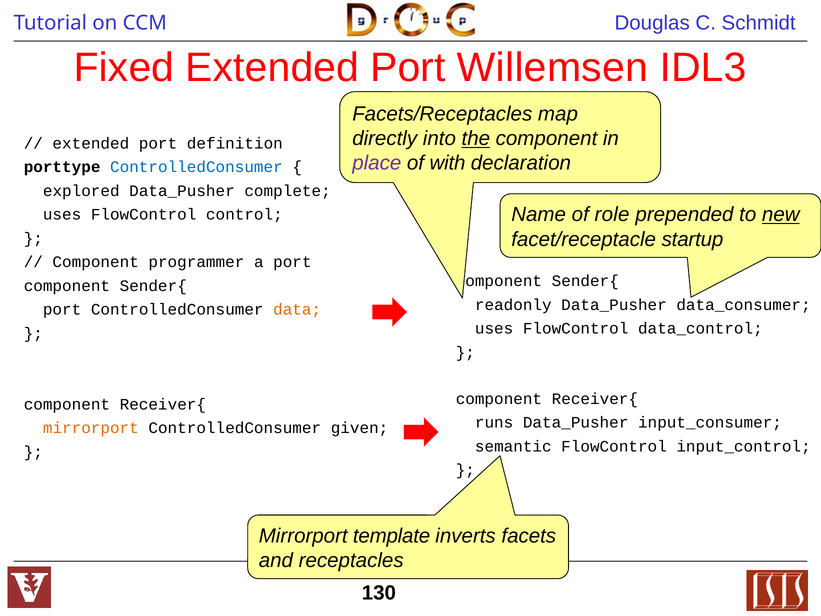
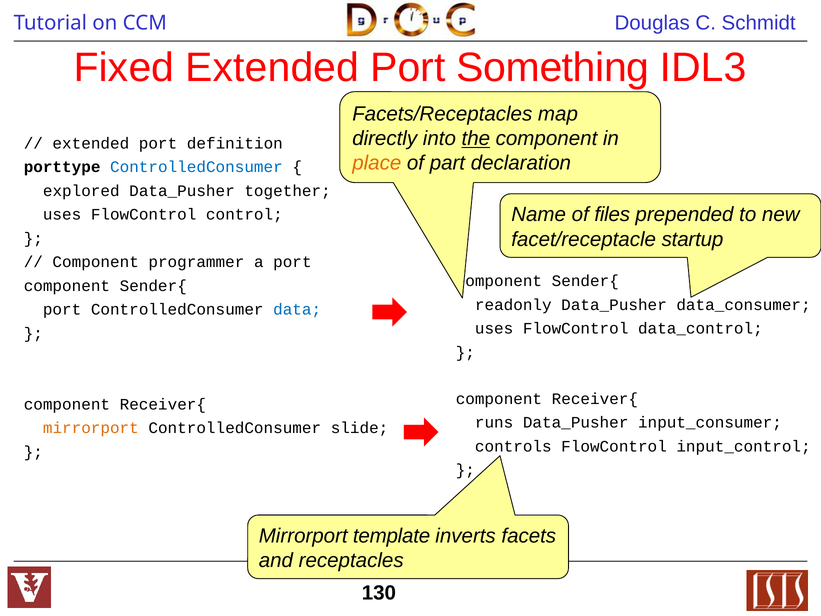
Willemsen: Willemsen -> Something (553, 68)
place colour: purple -> orange (377, 163)
with: with -> part (447, 163)
complete: complete -> together (288, 191)
role: role -> files (612, 215)
new underline: present -> none (781, 215)
data colour: orange -> blue (297, 309)
given: given -> slide (360, 428)
semantic: semantic -> controls (513, 446)
